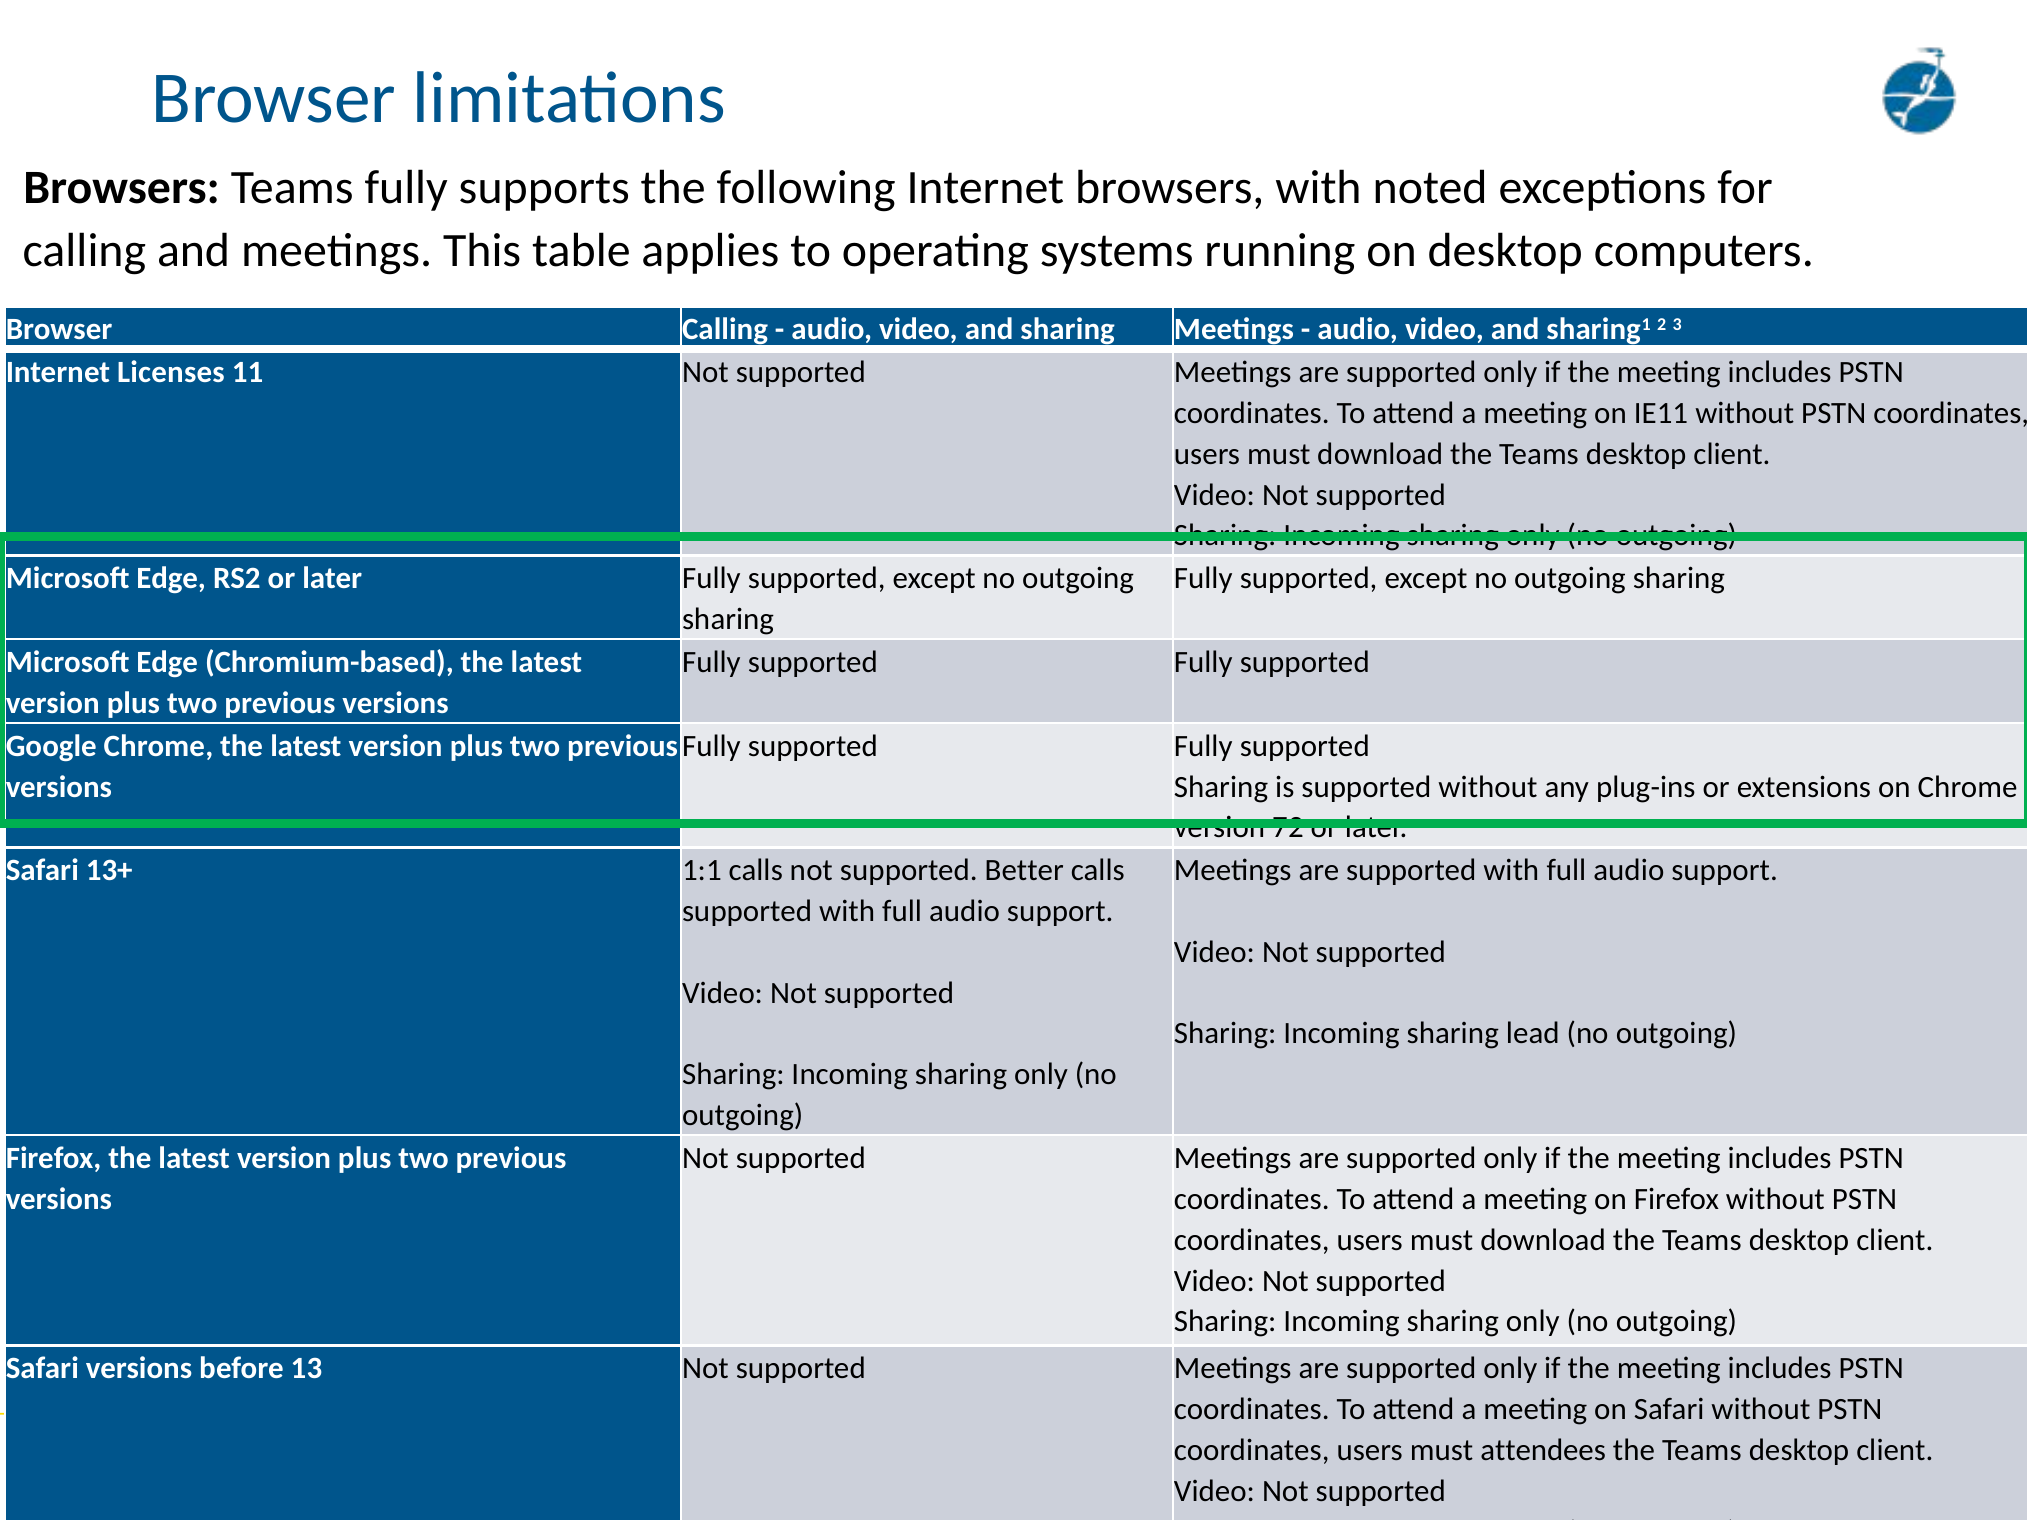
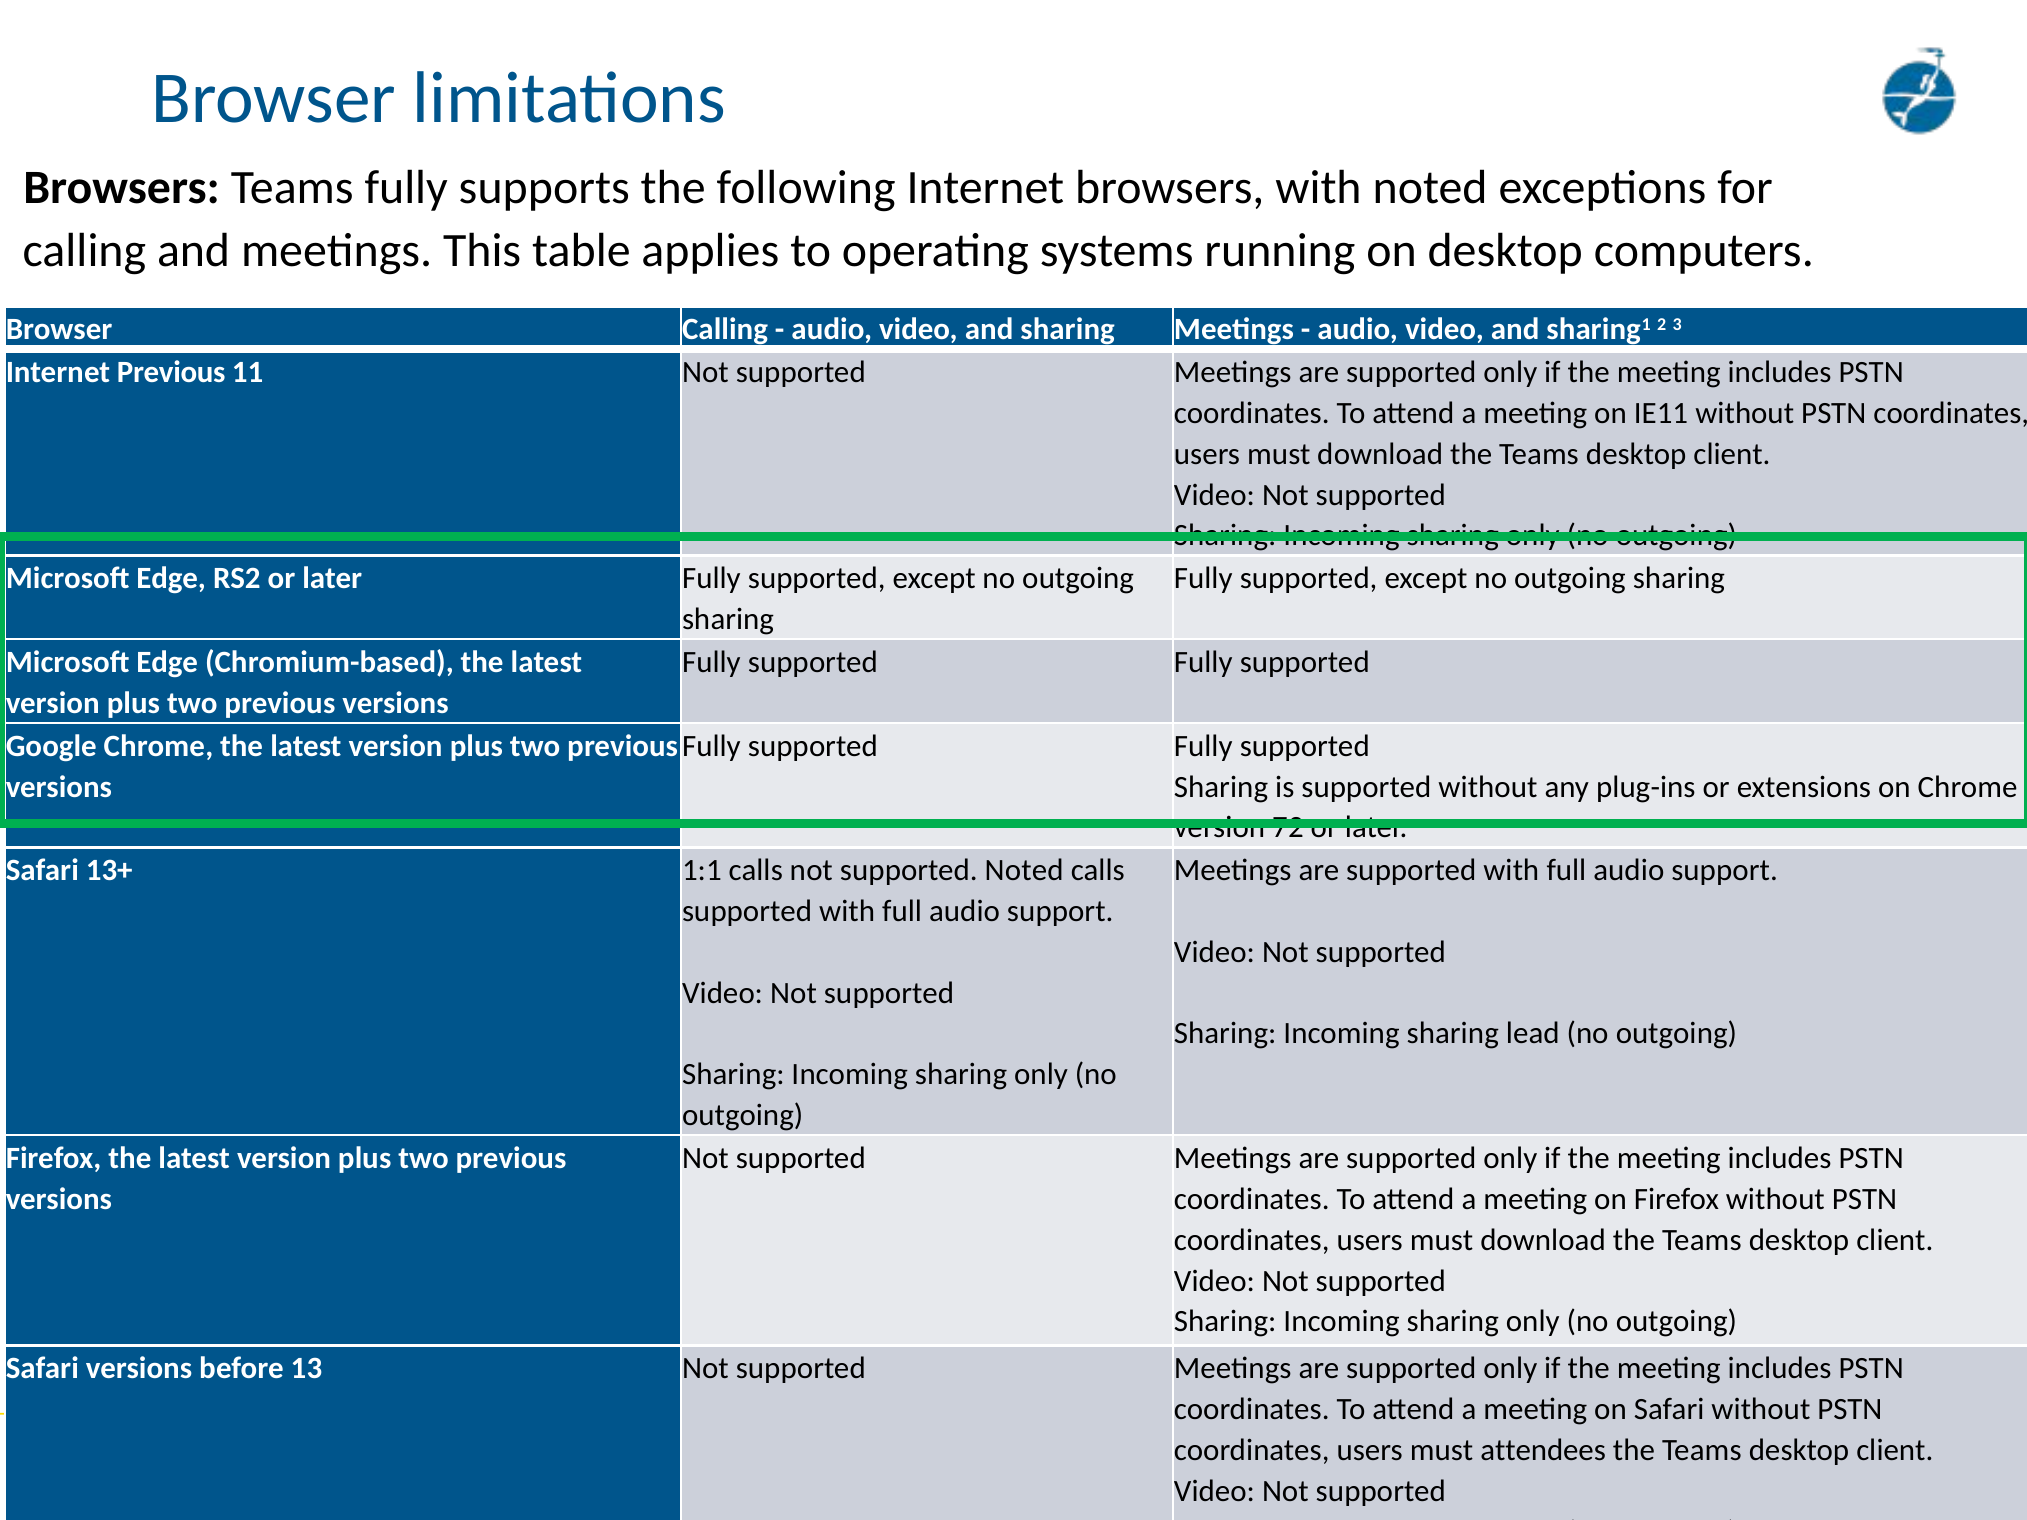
Internet Licenses: Licenses -> Previous (171, 372)
supported Better: Better -> Noted (1024, 871)
